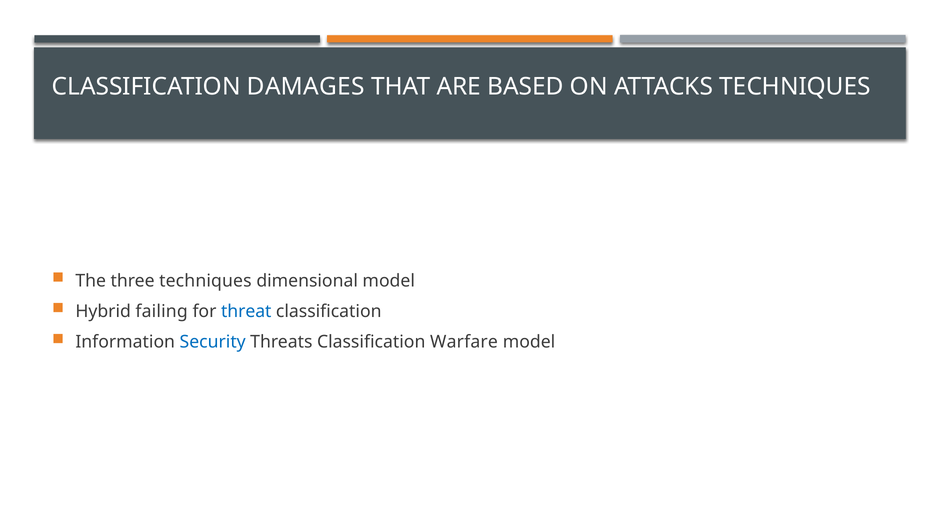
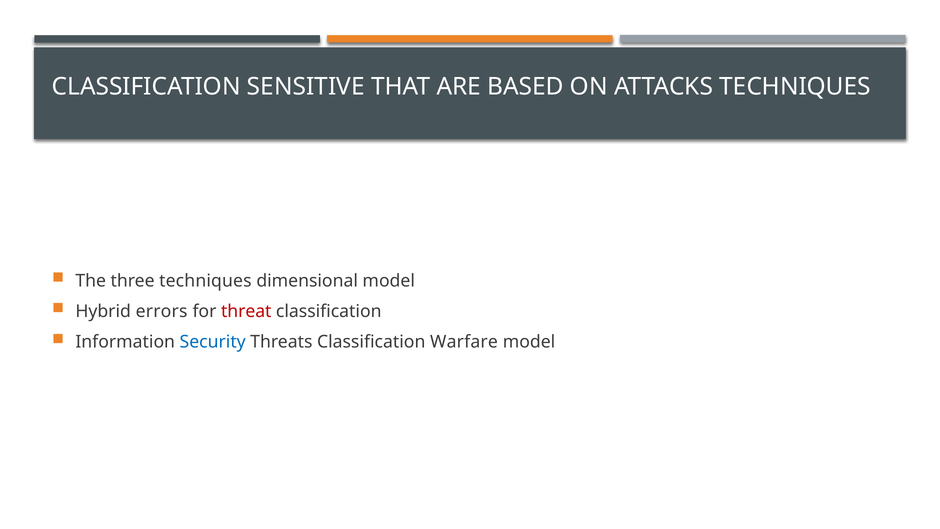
DAMAGES: DAMAGES -> SENSITIVE (306, 86)
failing: failing -> errors (162, 311)
threat colour: blue -> red (246, 311)
